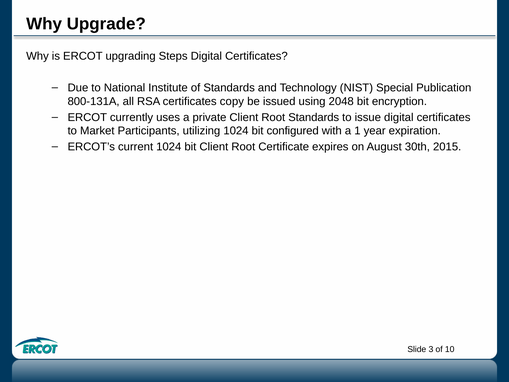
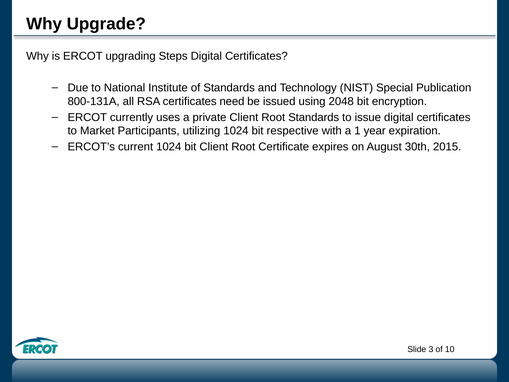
copy: copy -> need (232, 101)
configured: configured -> respective (293, 131)
